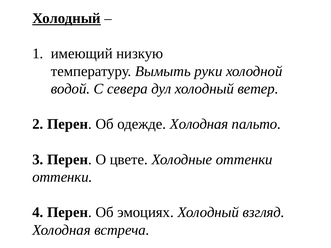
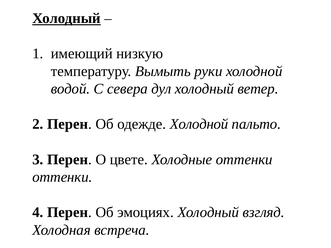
одежде Холодная: Холодная -> Холодной (199, 124)
